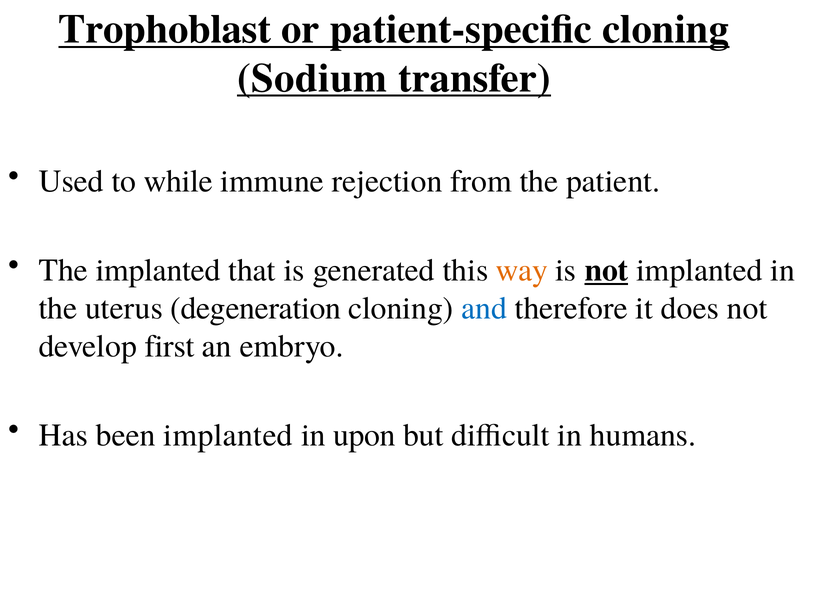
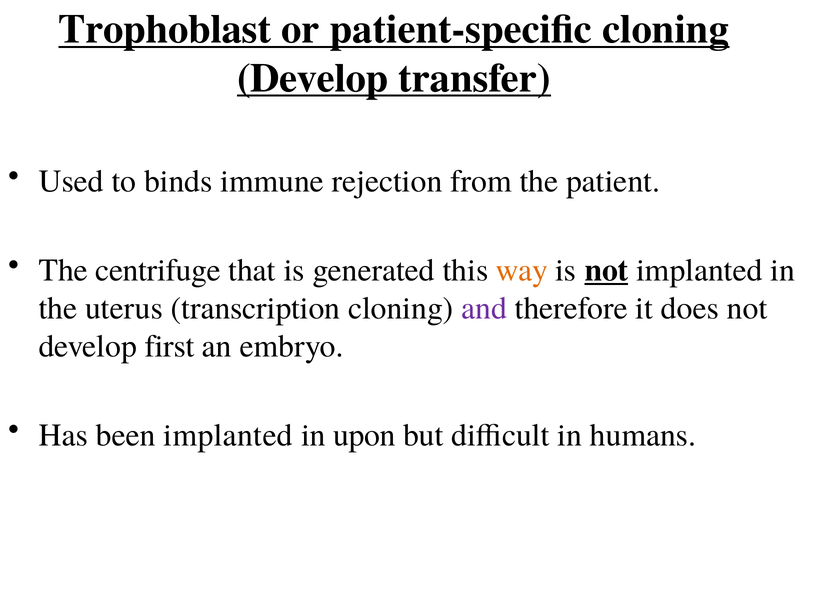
Sodium: Sodium -> Develop (313, 78)
while: while -> binds (178, 182)
The implanted: implanted -> centrifuge (158, 270)
degeneration: degeneration -> transcription (256, 308)
and colour: blue -> purple (484, 308)
